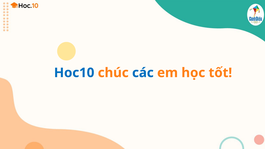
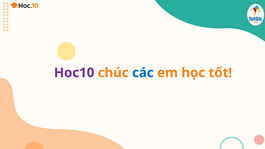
Hoc10 colour: blue -> purple (74, 73)
